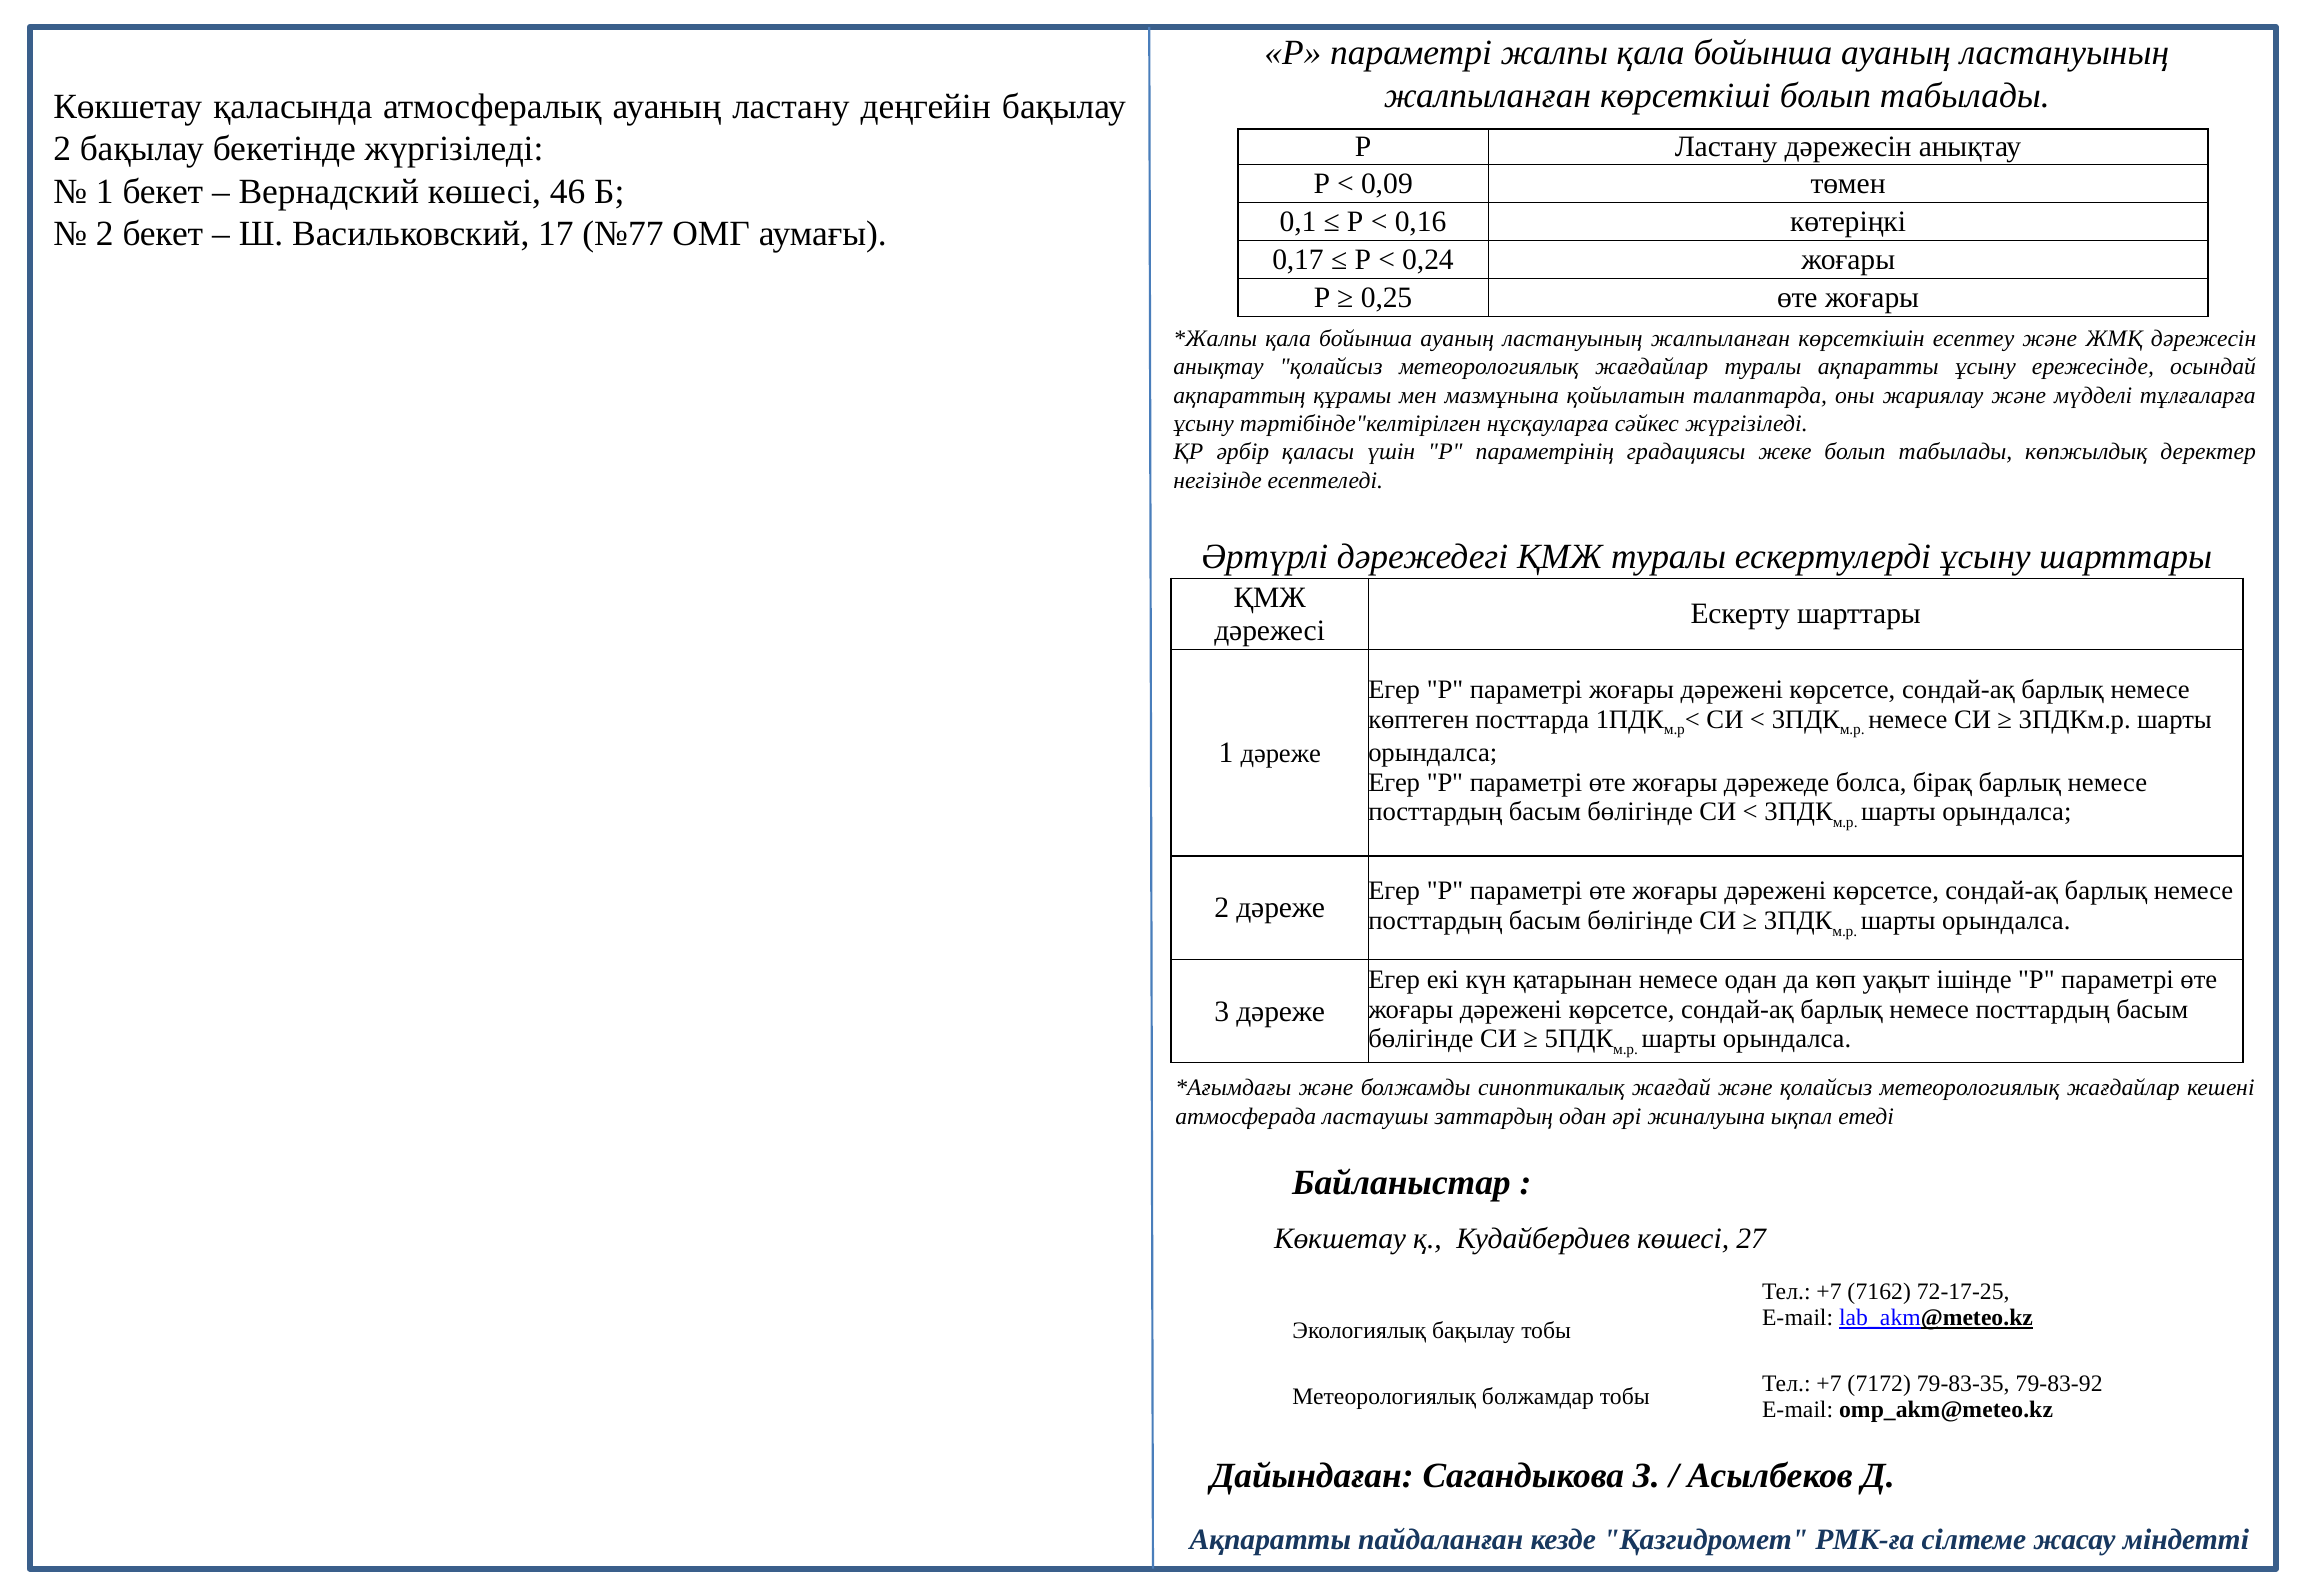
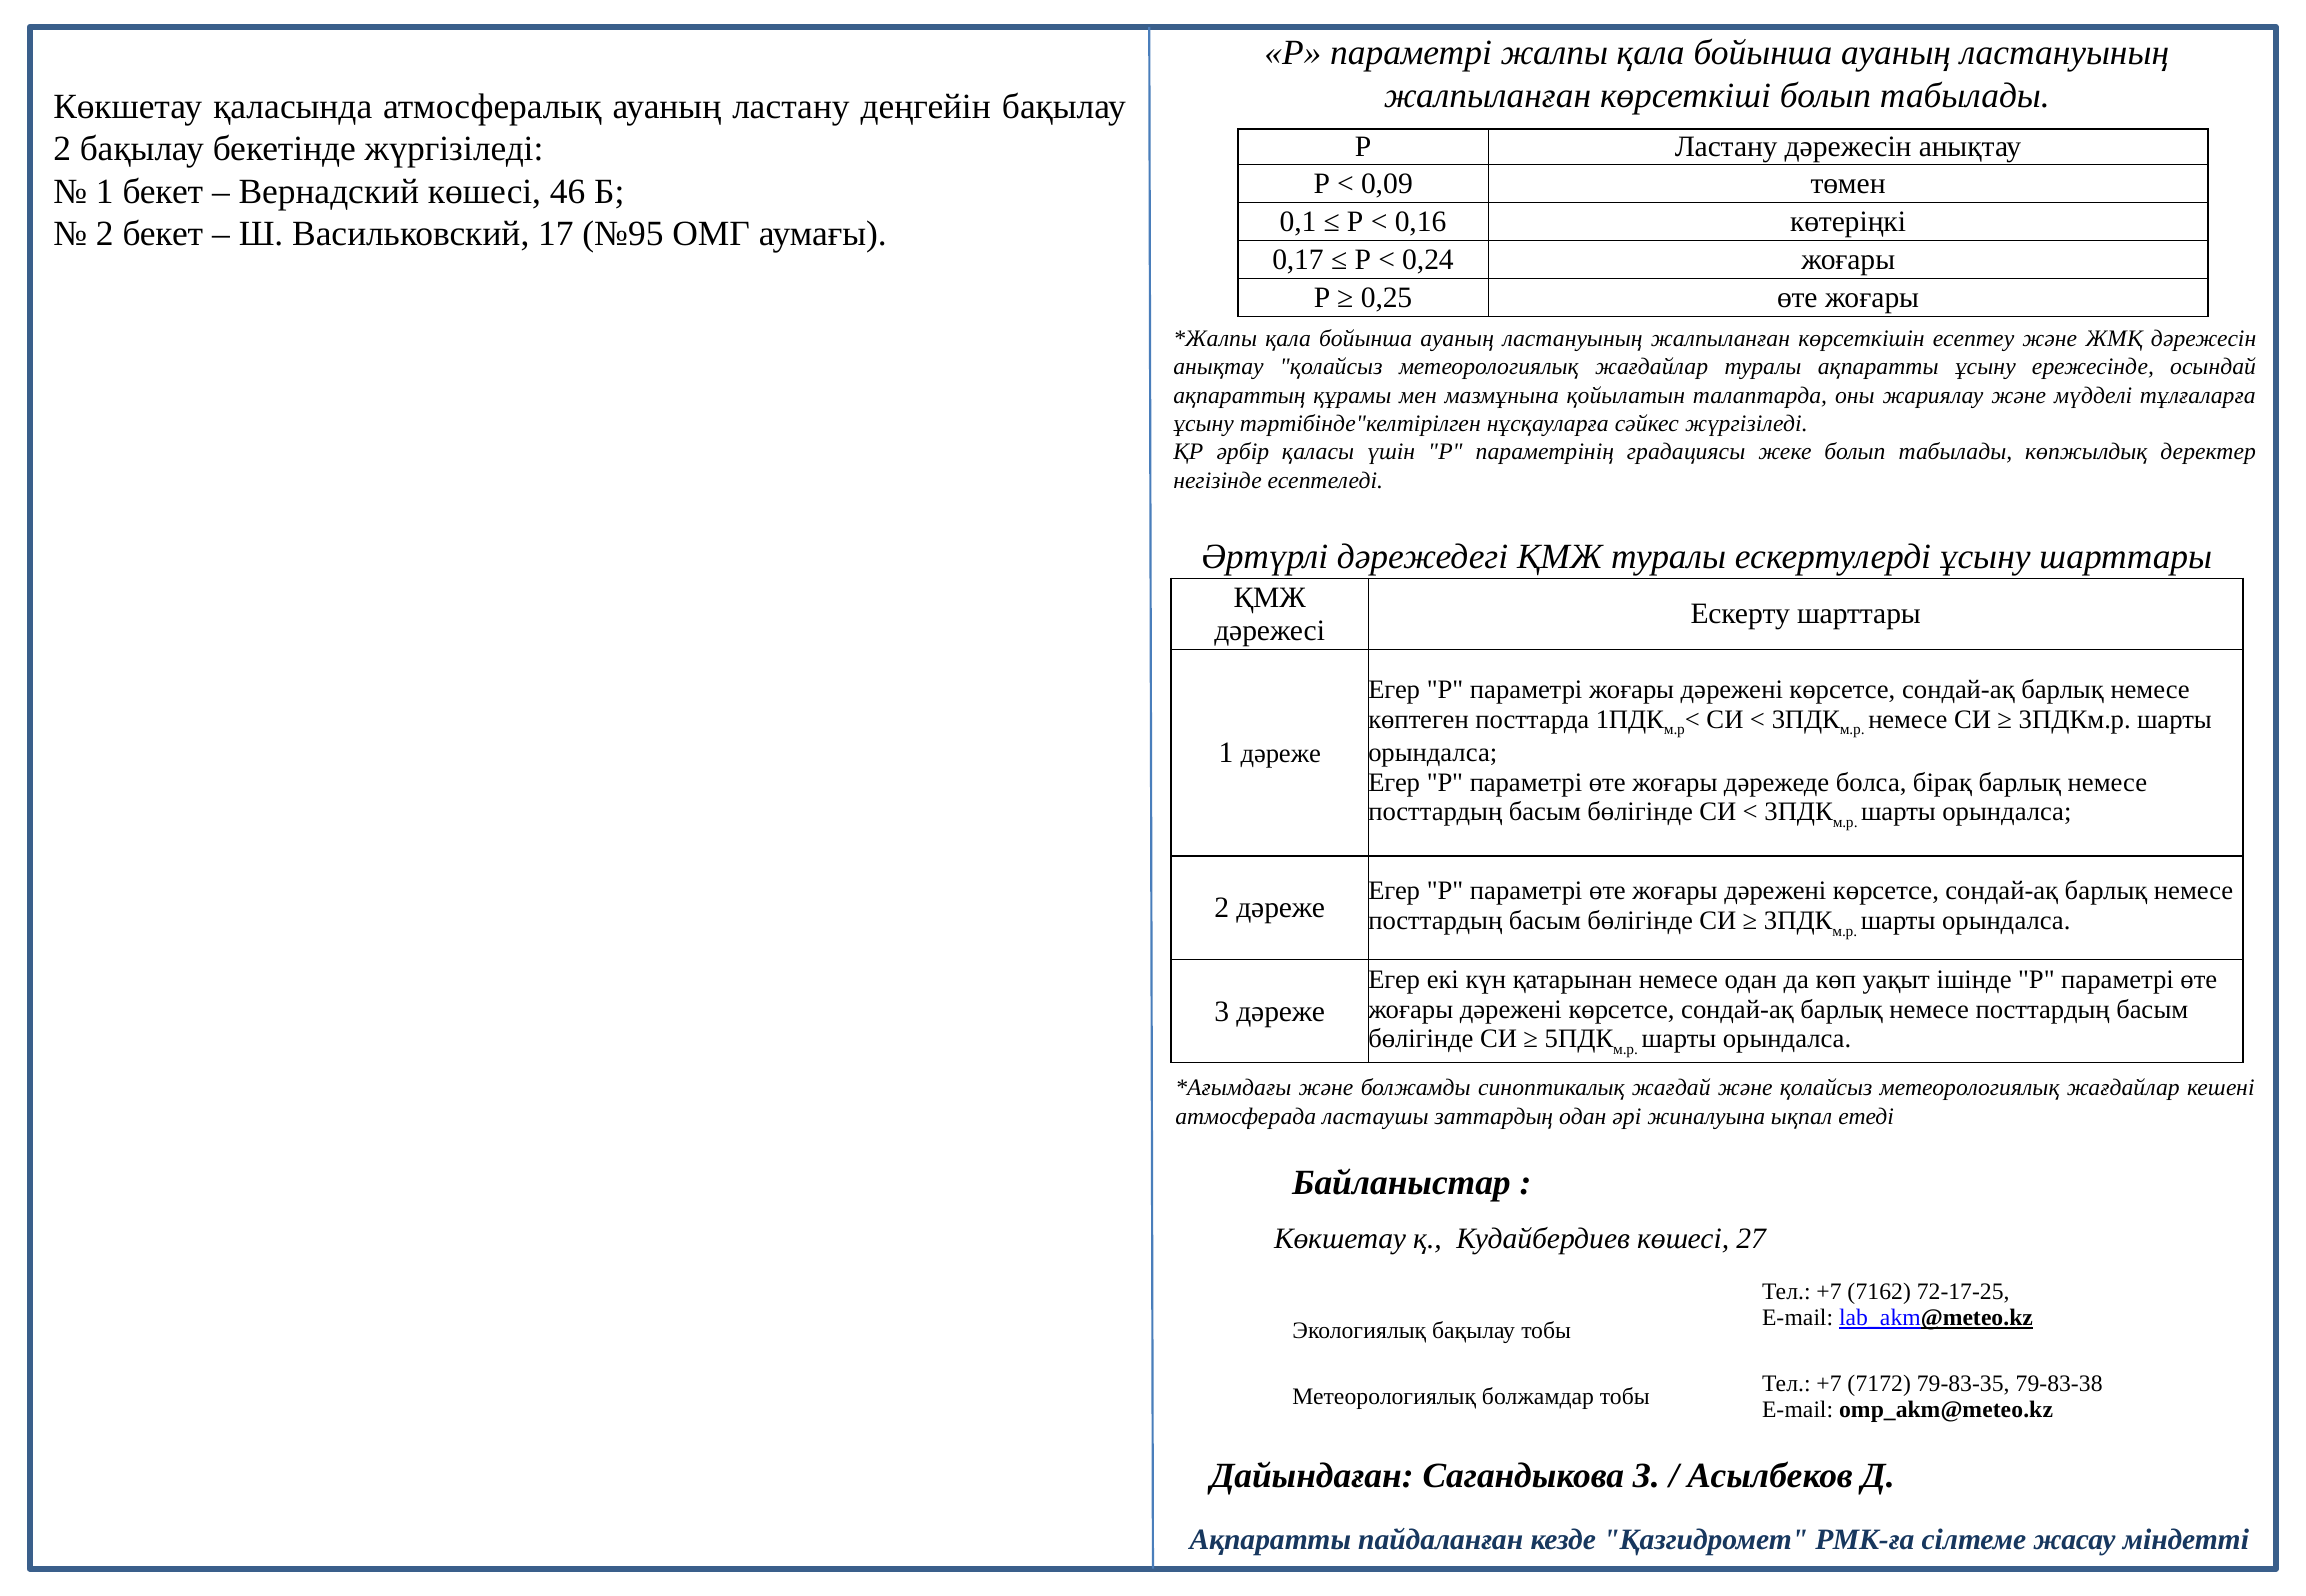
№77: №77 -> №95 (623, 234)
79-83-92: 79-83-92 -> 79-83-38 (2059, 1384)
